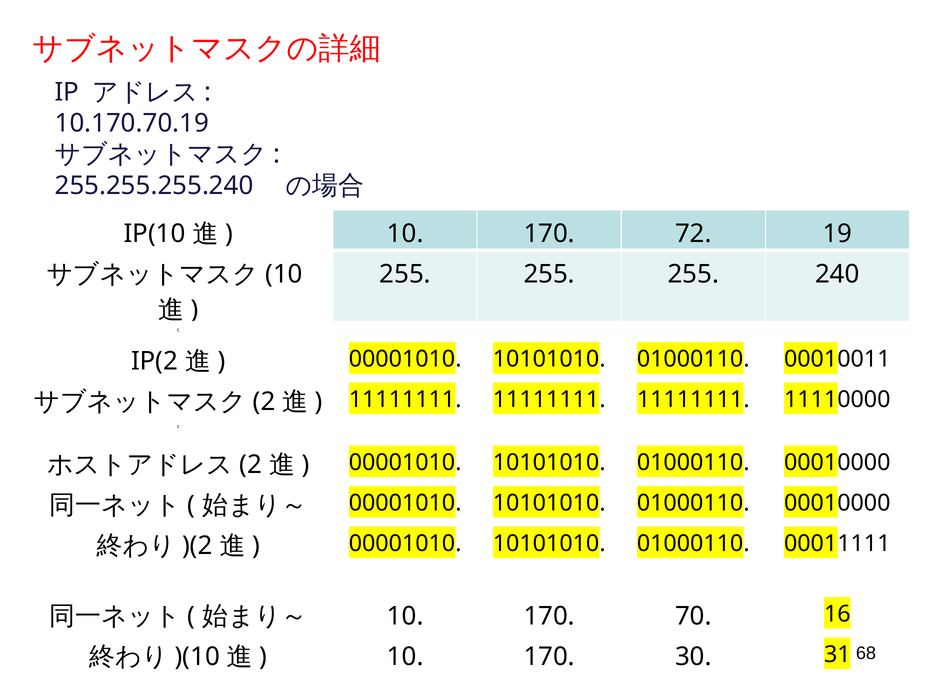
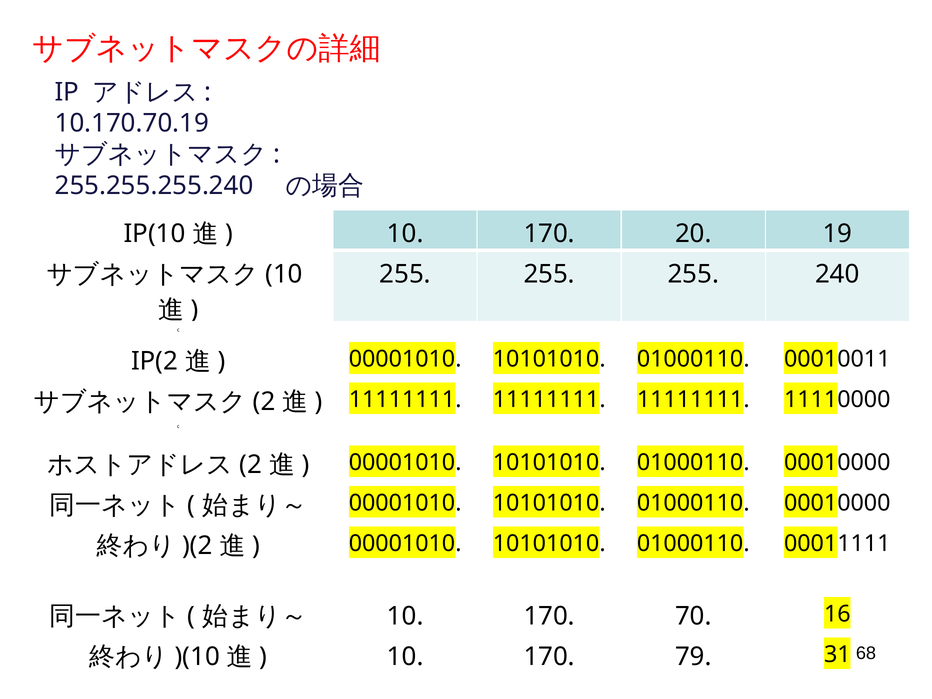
72: 72 -> 20 (693, 234)
30: 30 -> 79 (693, 657)
